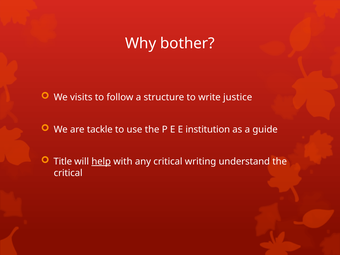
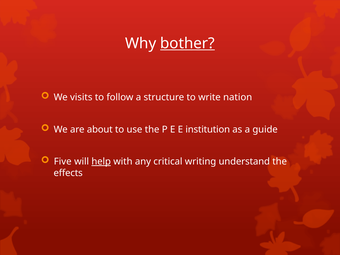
bother underline: none -> present (187, 43)
justice: justice -> nation (238, 97)
tackle: tackle -> about (100, 129)
Title: Title -> Five (63, 162)
critical: critical -> effects (68, 173)
